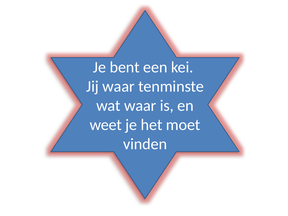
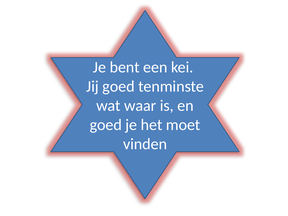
Jij waar: waar -> goed (118, 87)
weet: weet -> goed (106, 125)
